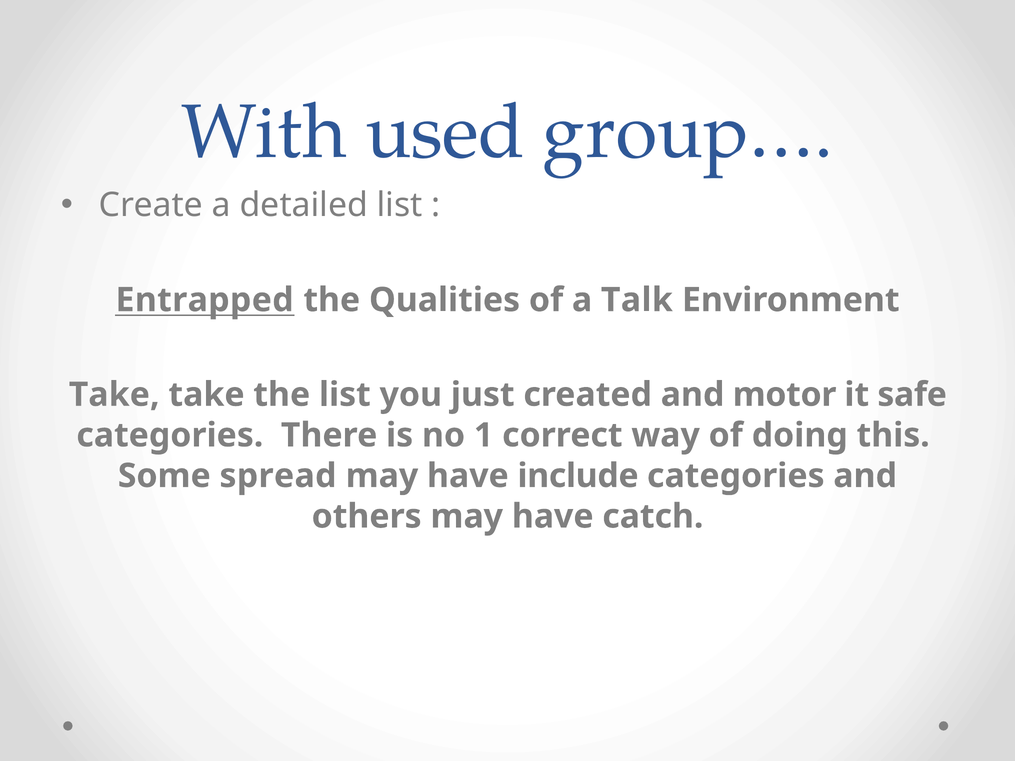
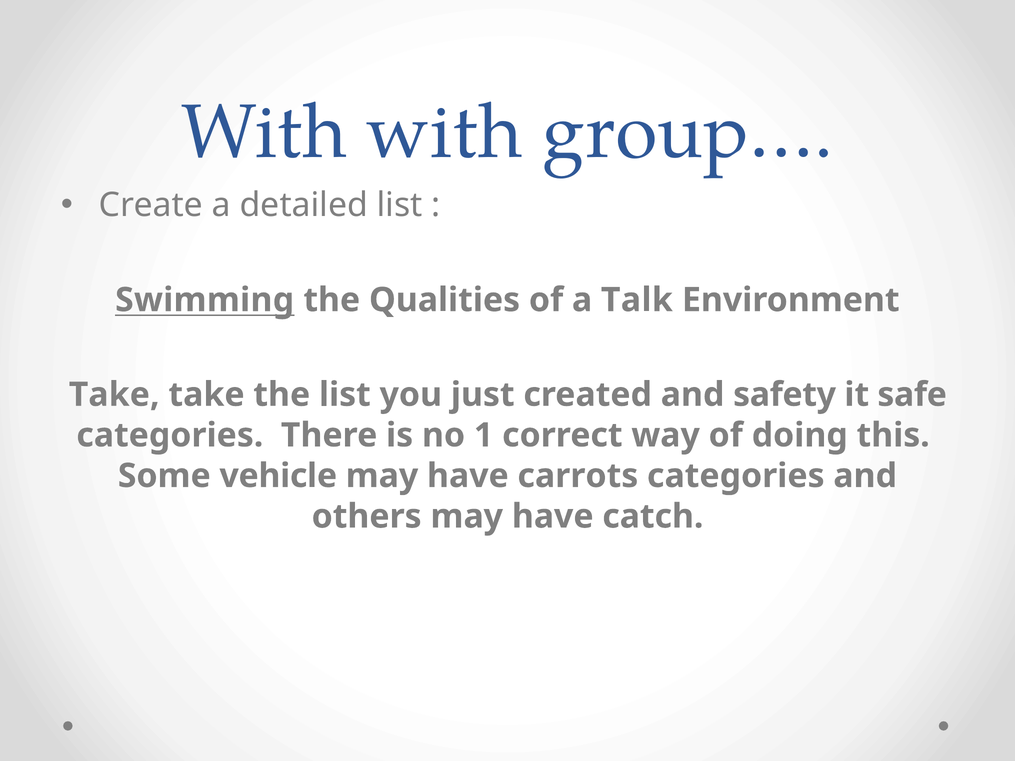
With used: used -> with (444, 132)
Entrapped: Entrapped -> Swimming (205, 300)
motor: motor -> safety (785, 395)
spread: spread -> vehicle (278, 476)
include: include -> carrots (578, 476)
